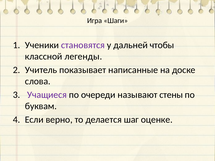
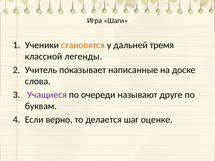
становятся colour: purple -> orange (83, 45)
чтобы: чтобы -> тремя (162, 45)
стены: стены -> друге (171, 95)
